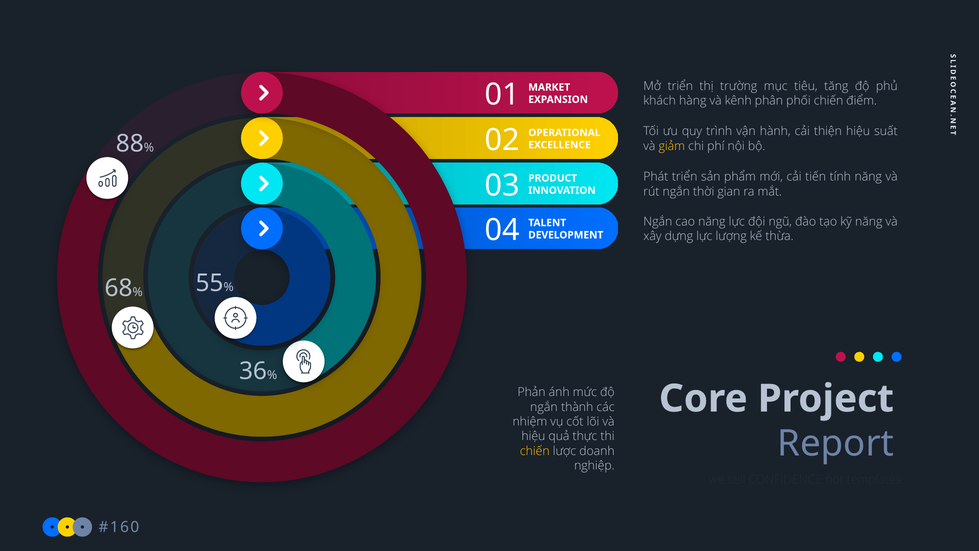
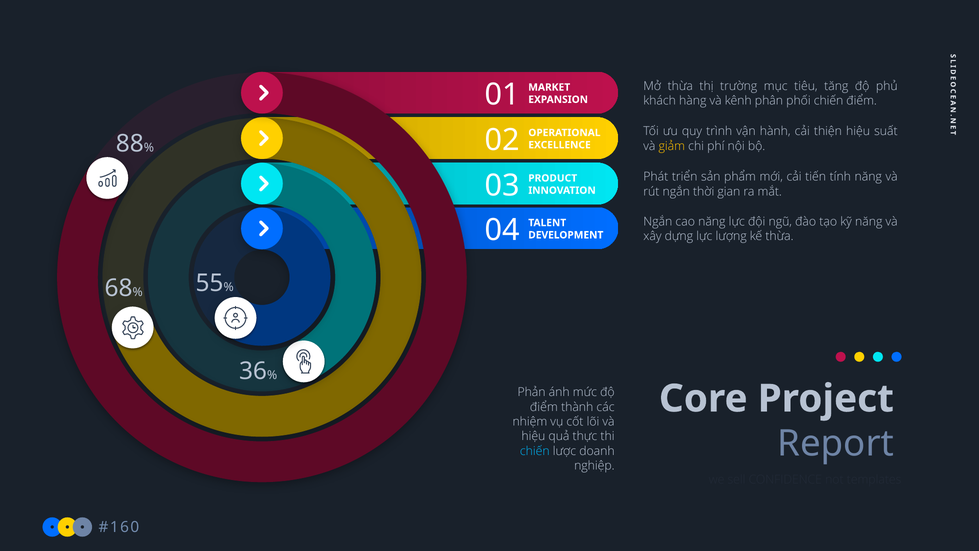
Mở triển: triển -> thừa (680, 86)
ngắn: ngắn -> điểm (544, 407)
chiến colour: yellow -> light blue (535, 451)
